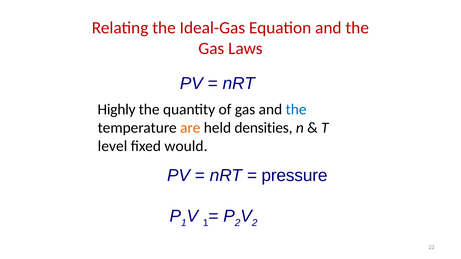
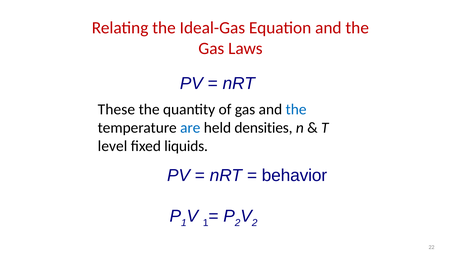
Highly: Highly -> These (116, 110)
are colour: orange -> blue (190, 128)
would: would -> liquids (186, 146)
pressure: pressure -> behavior (294, 176)
